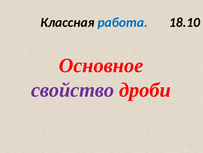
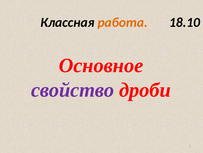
работа colour: blue -> orange (123, 22)
